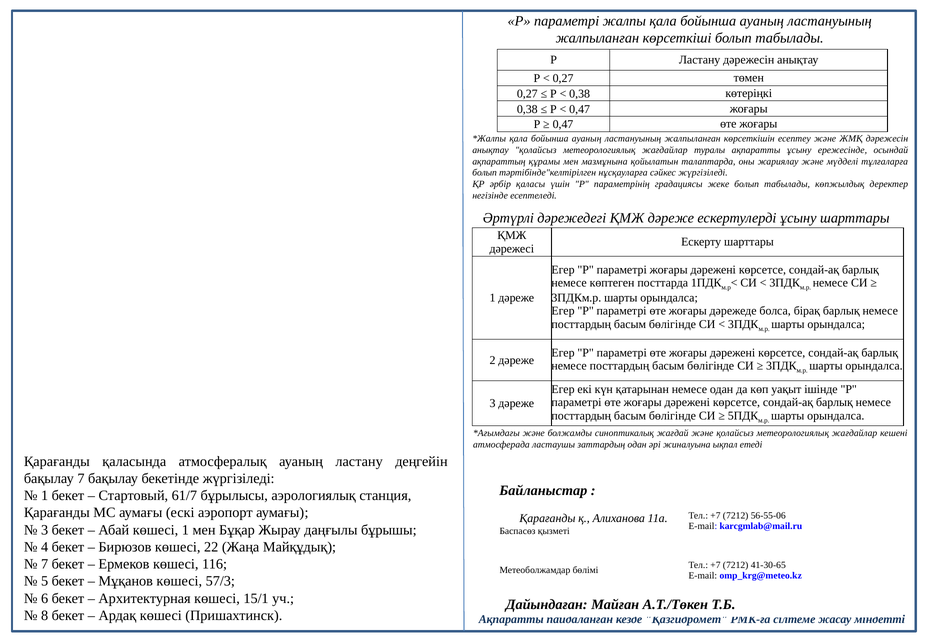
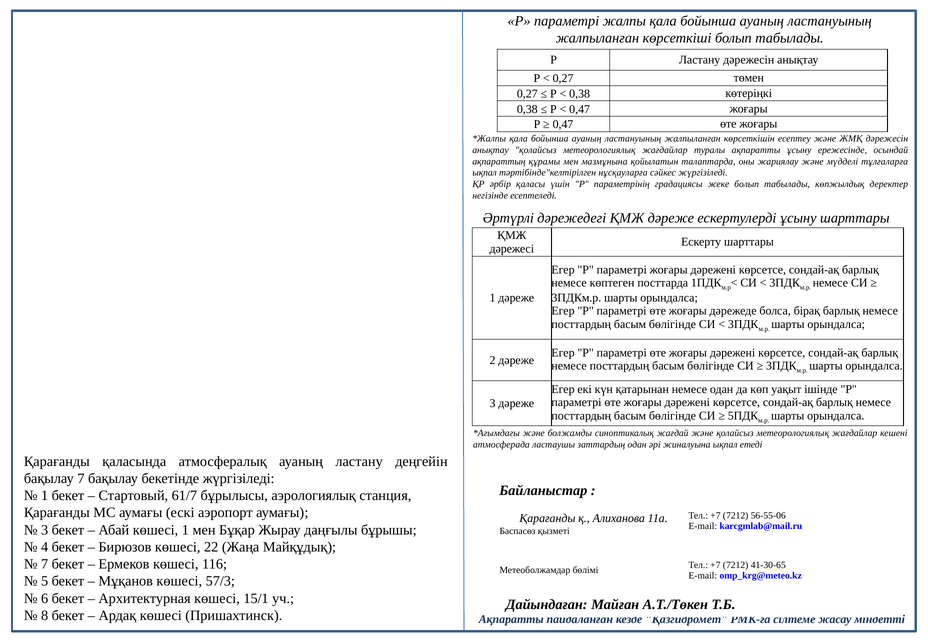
болып: болып -> ықпал (485, 173)
